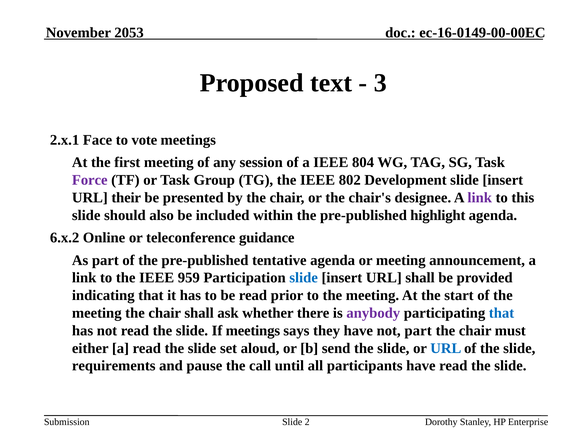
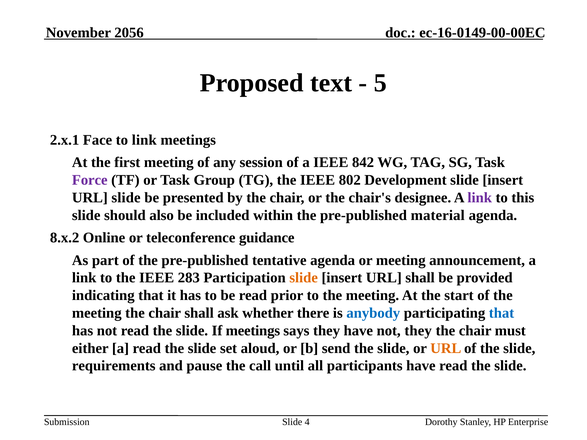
2053: 2053 -> 2056 (129, 33)
3: 3 -> 5 (380, 83)
to vote: vote -> link (144, 140)
804: 804 -> 842 (363, 162)
URL their: their -> slide (126, 198)
highlight: highlight -> material (438, 215)
6.x.2: 6.x.2 -> 8.x.2 (65, 238)
959: 959 -> 283 (189, 278)
slide colour: blue -> orange (304, 278)
anybody colour: purple -> blue (373, 313)
not part: part -> they (418, 331)
URL colour: blue -> orange (446, 348)
2: 2 -> 4 (307, 422)
